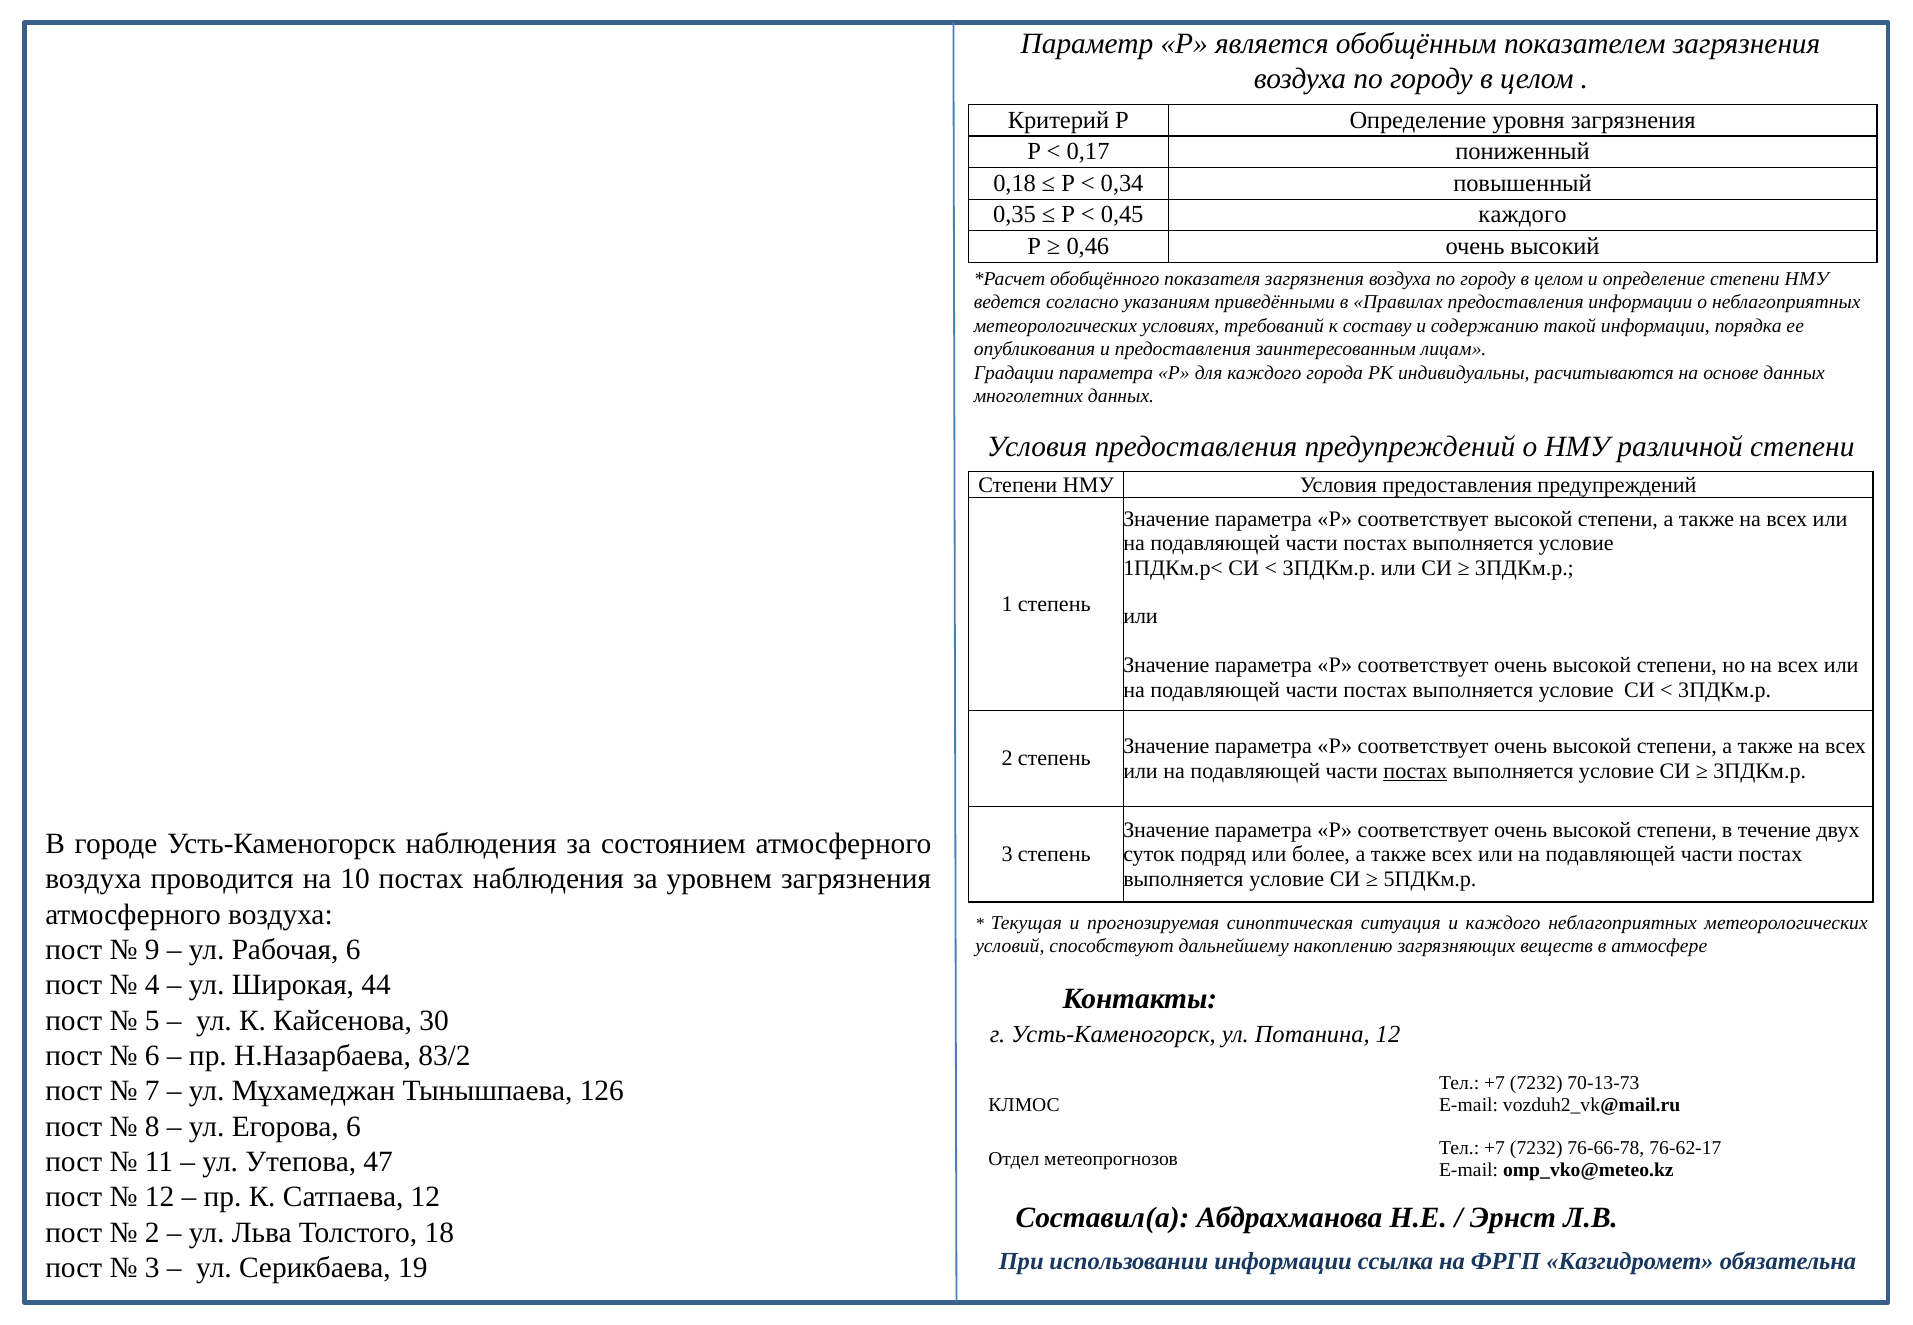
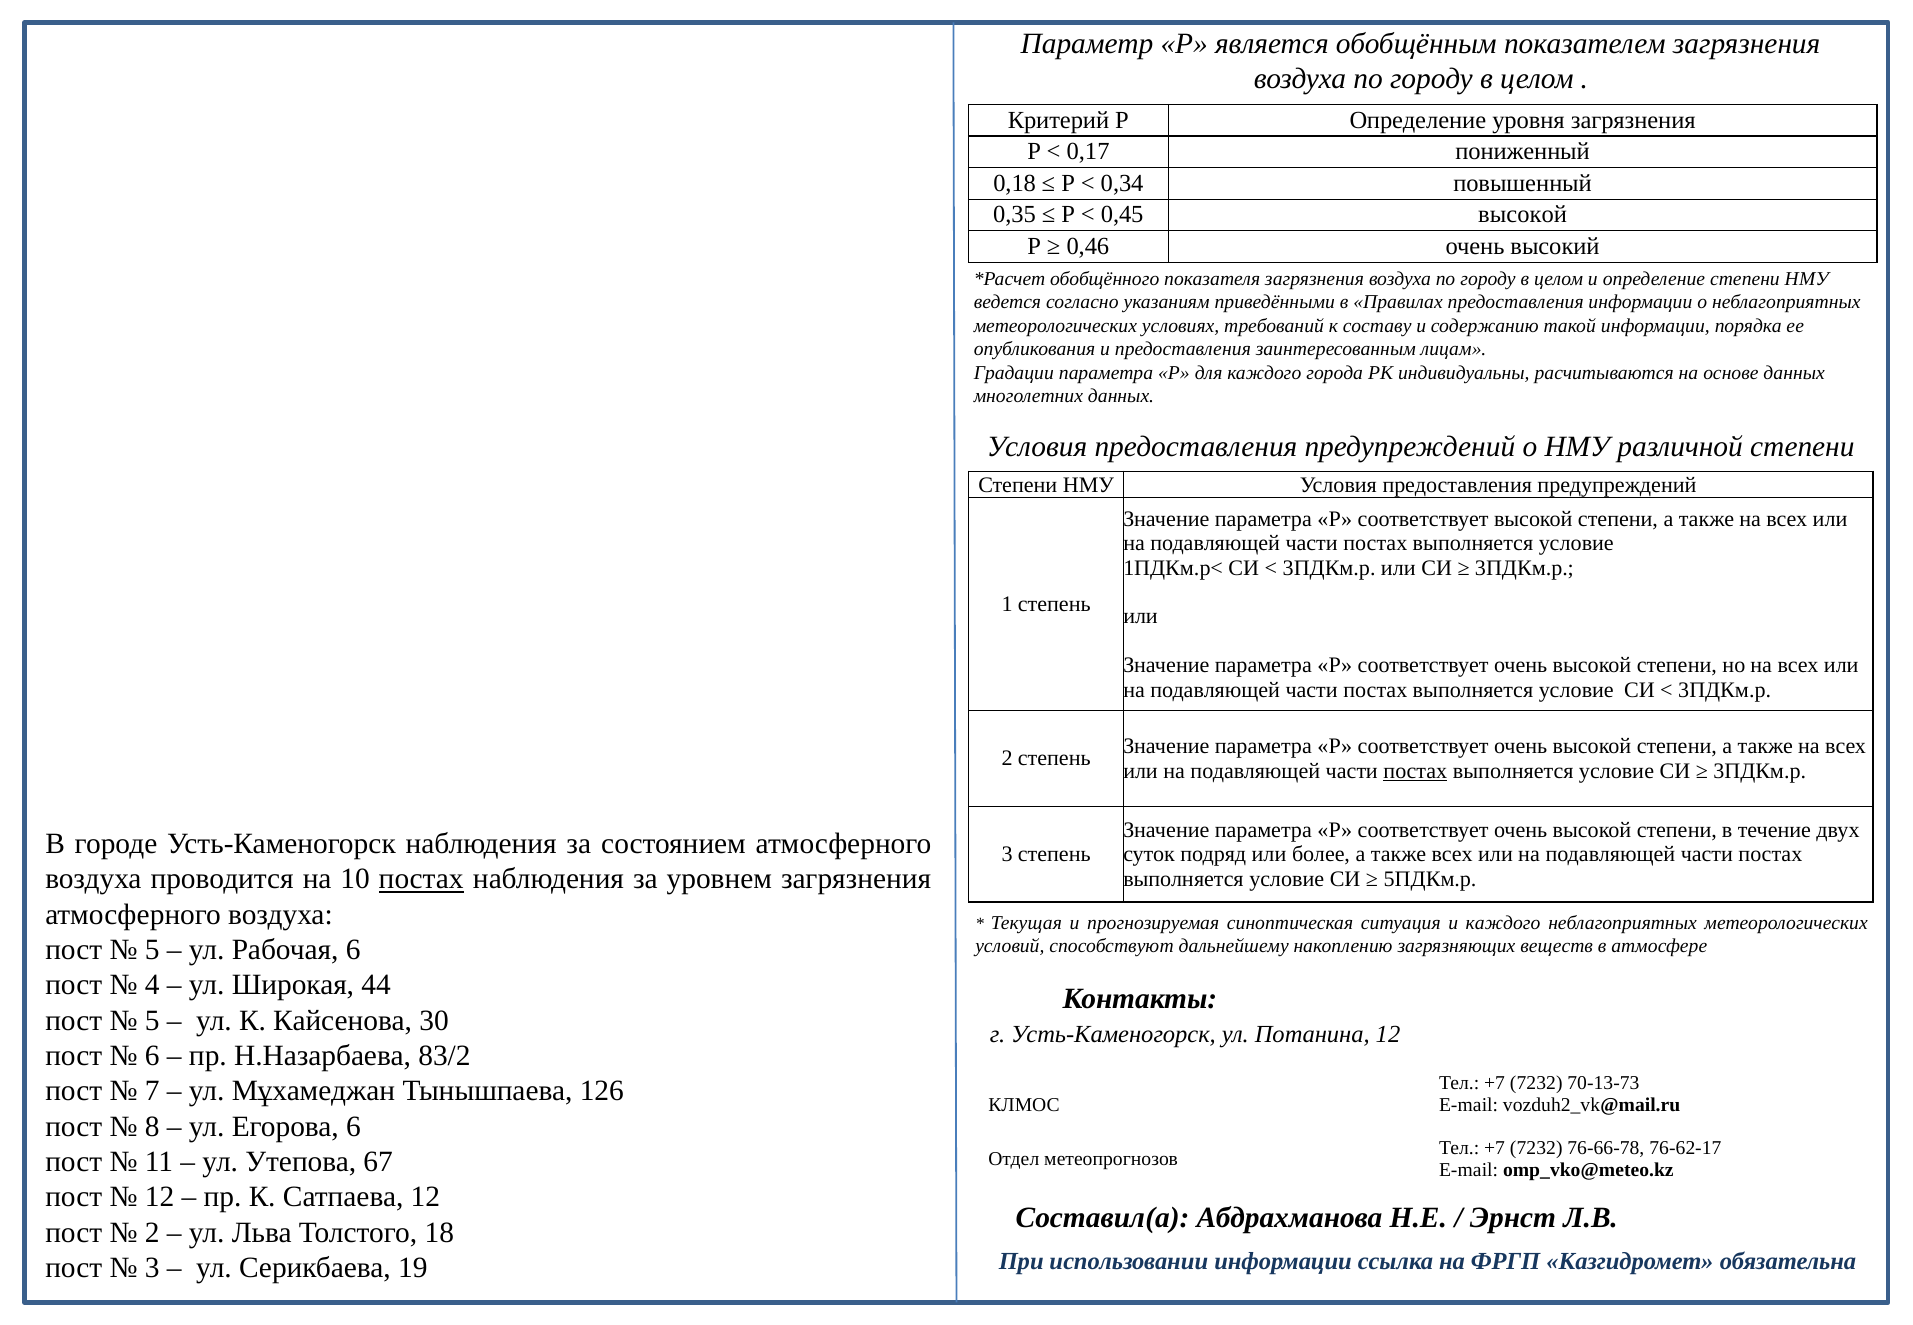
0,45 каждого: каждого -> высокой (1523, 215)
постах underline: none -> present (421, 879)
9: 9 -> 5 (152, 949)
47: 47 -> 67 (378, 1161)
